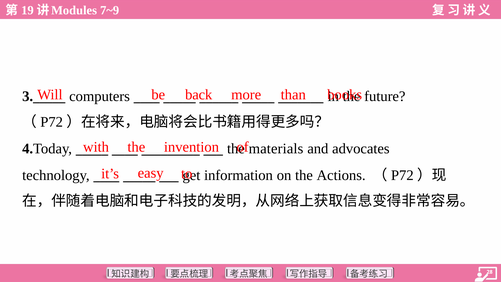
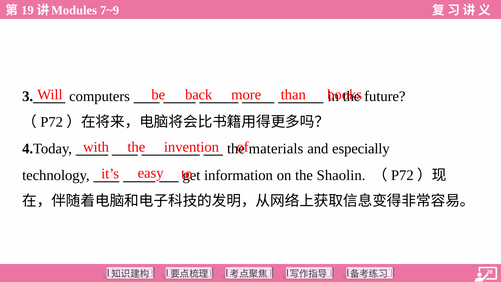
advocates: advocates -> especially (361, 149)
Actions: Actions -> Shaolin (341, 175)
